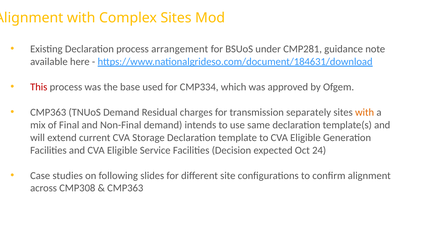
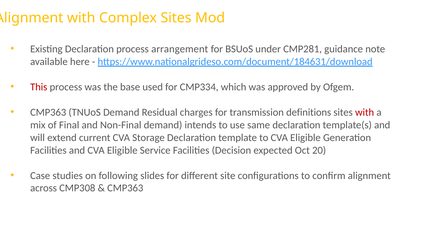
separately: separately -> definitions (309, 112)
with colour: orange -> red (365, 112)
24: 24 -> 20 (319, 150)
